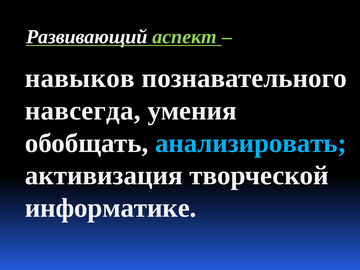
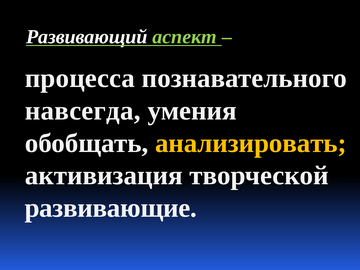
навыков: навыков -> процесса (80, 78)
анализировать colour: light blue -> yellow (251, 143)
информатике: информатике -> развивающие (111, 208)
